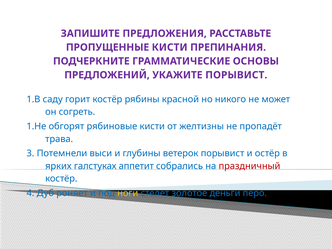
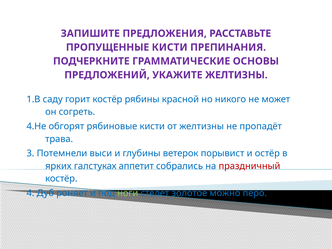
УКАЖИТЕ ПОРЫВИСТ: ПОРЫВИСТ -> ЖЕЛТИЗНЫ (236, 75)
1.Не: 1.Не -> 4.Не (36, 126)
ноги colour: yellow -> light green (128, 193)
деньги: деньги -> можно (225, 193)
